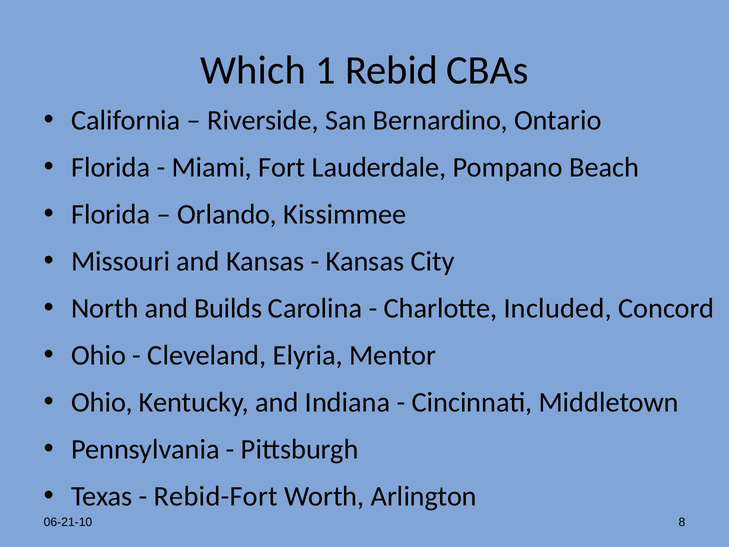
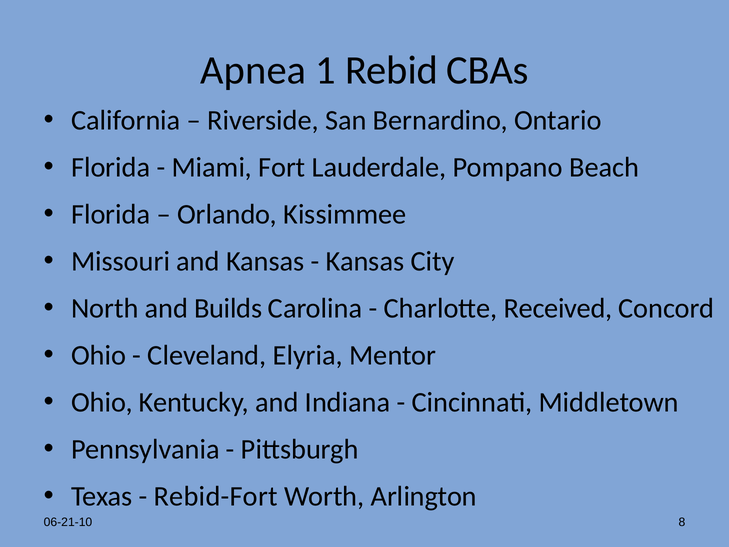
Which: Which -> Apnea (253, 70)
Included: Included -> Received (558, 308)
